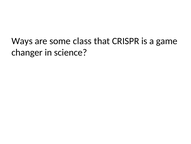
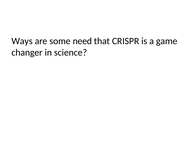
class: class -> need (82, 41)
